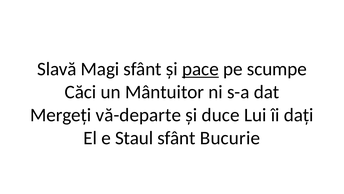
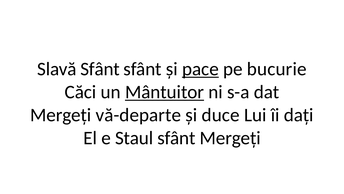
Slavă Magi: Magi -> Sfânt (100, 69)
scumpe: scumpe -> bucurie (277, 69)
Mântuitor underline: none -> present (165, 92)
sfânt Bucurie: Bucurie -> Mergeți (230, 138)
